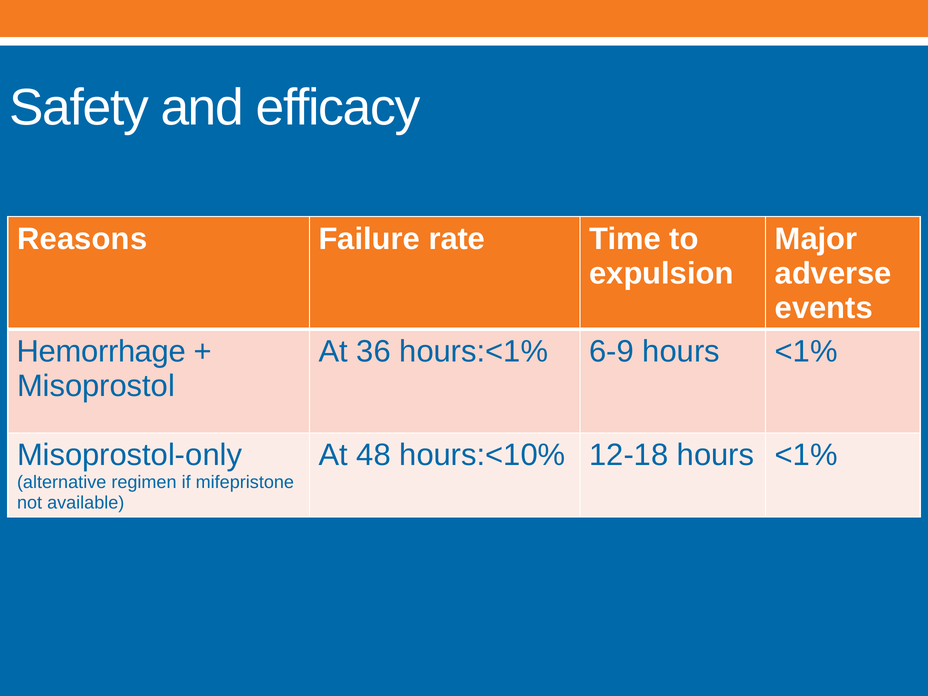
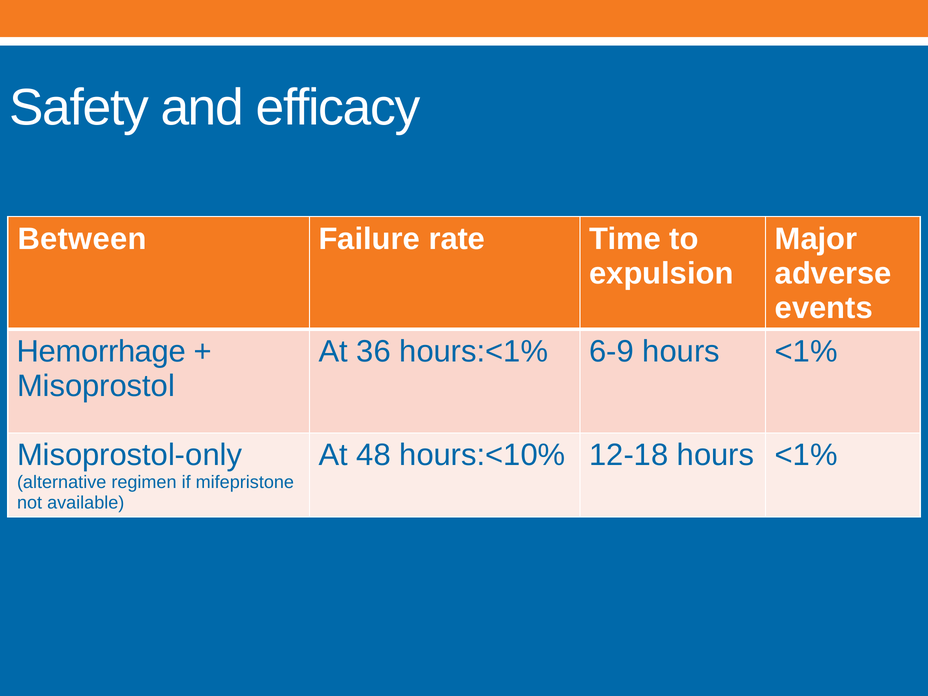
Reasons: Reasons -> Between (82, 239)
